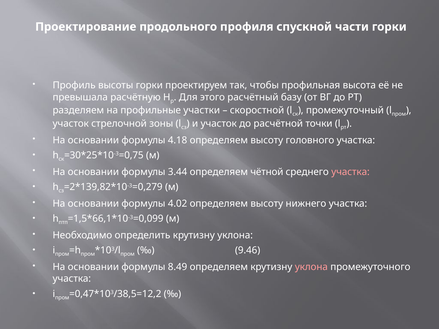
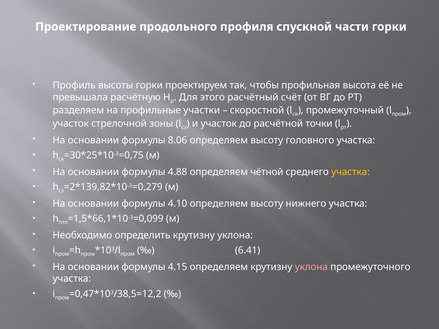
базу: базу -> счёт (291, 97)
4.18: 4.18 -> 8.06 (178, 140)
3.44: 3.44 -> 4.88 (178, 172)
участка colour: pink -> yellow (350, 172)
4.02: 4.02 -> 4.10 (178, 204)
9.46: 9.46 -> 6.41 (248, 251)
8.49: 8.49 -> 4.15 (178, 267)
